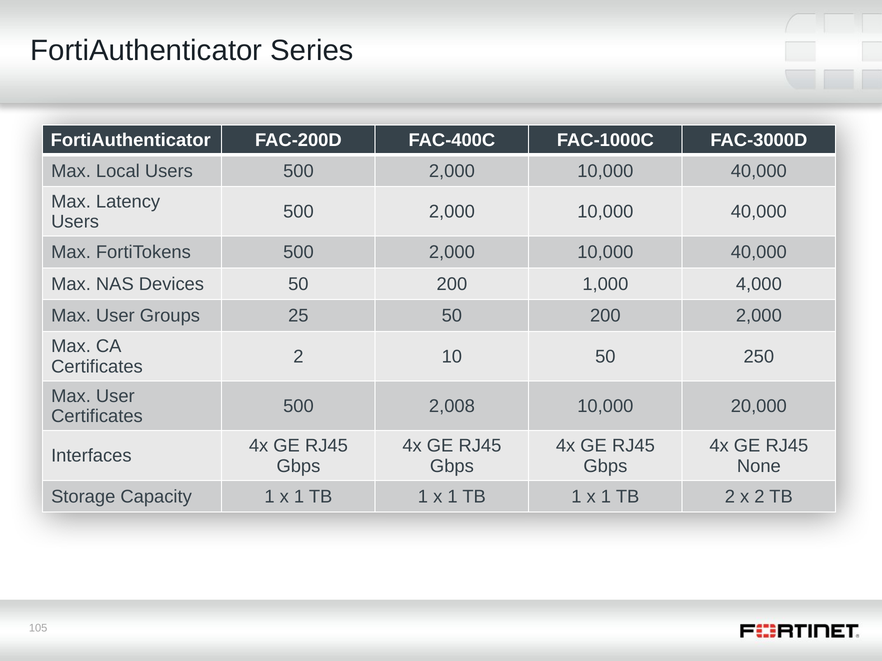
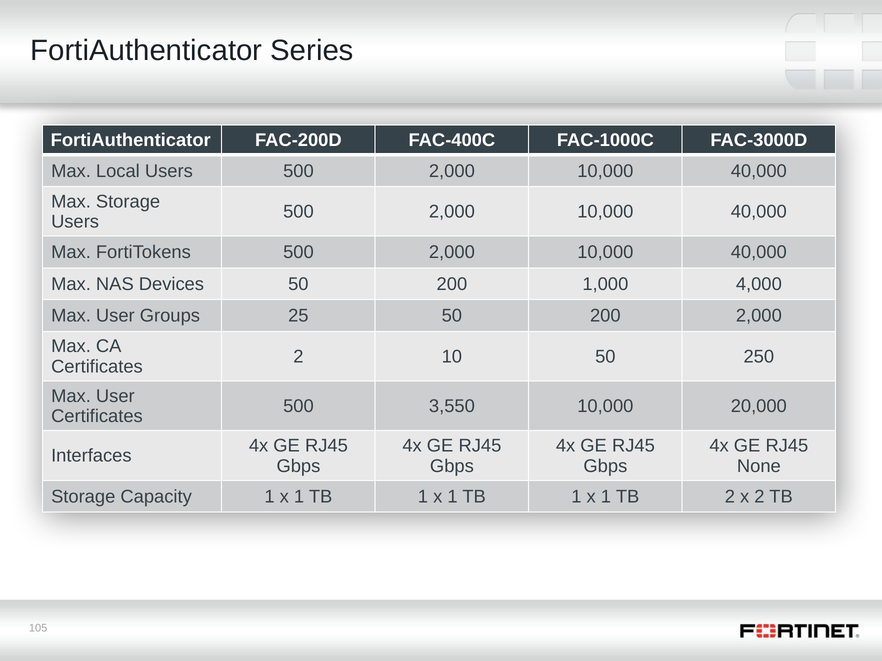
Max Latency: Latency -> Storage (128, 202)
2,008: 2,008 -> 3,550 (452, 406)
